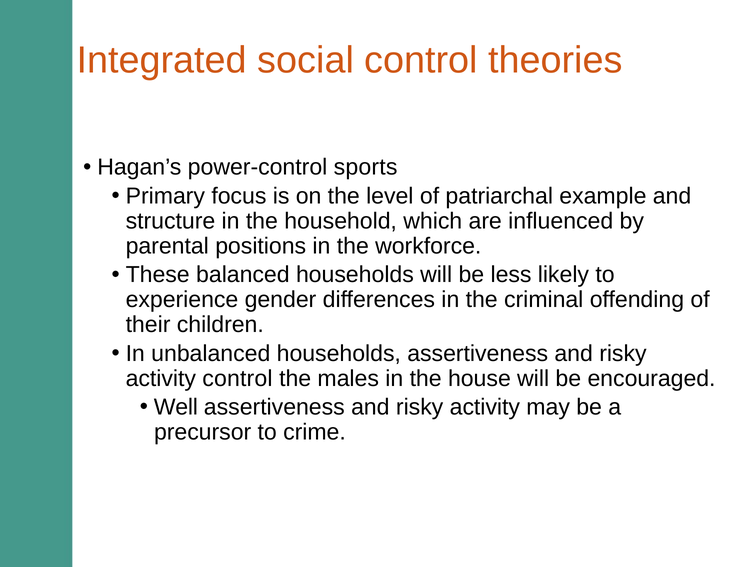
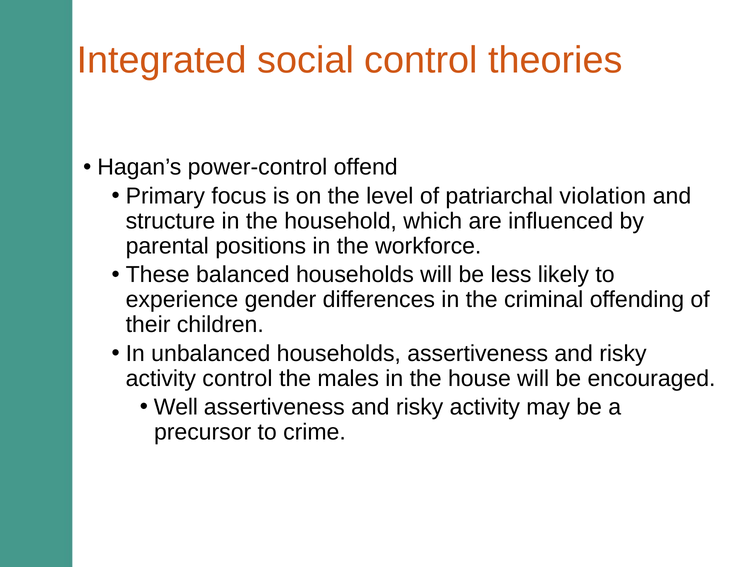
sports: sports -> offend (366, 167)
example: example -> violation (603, 196)
